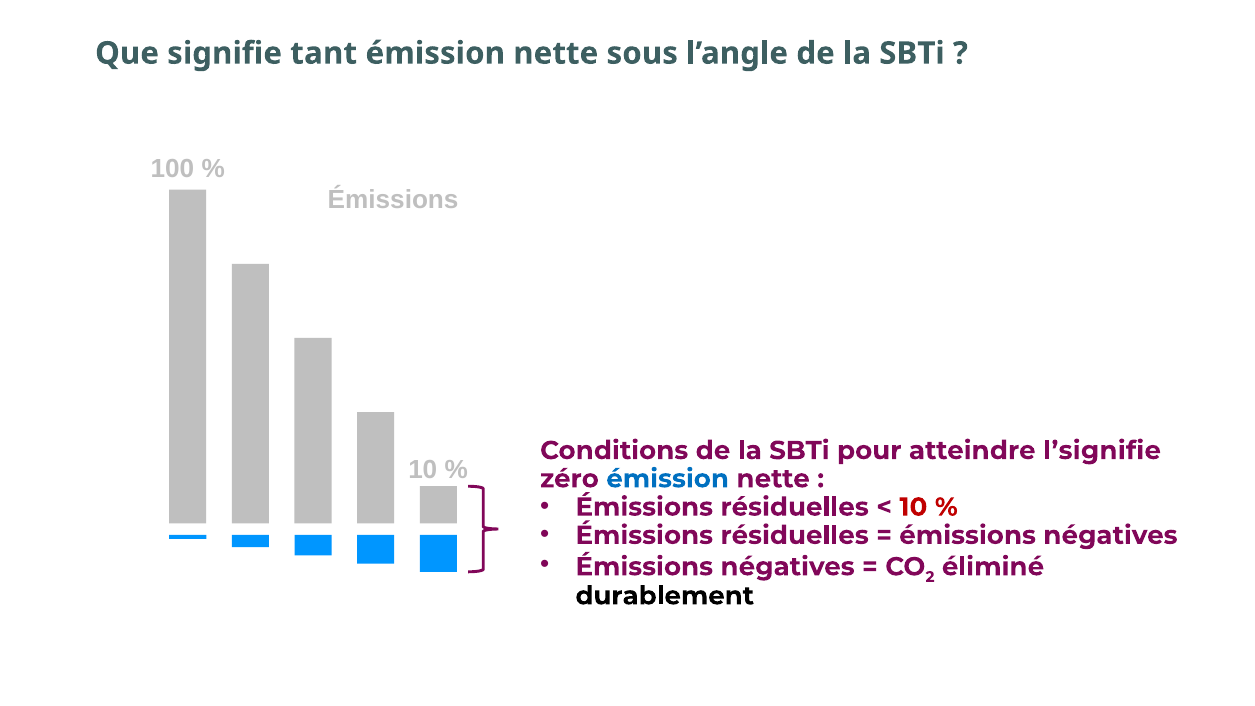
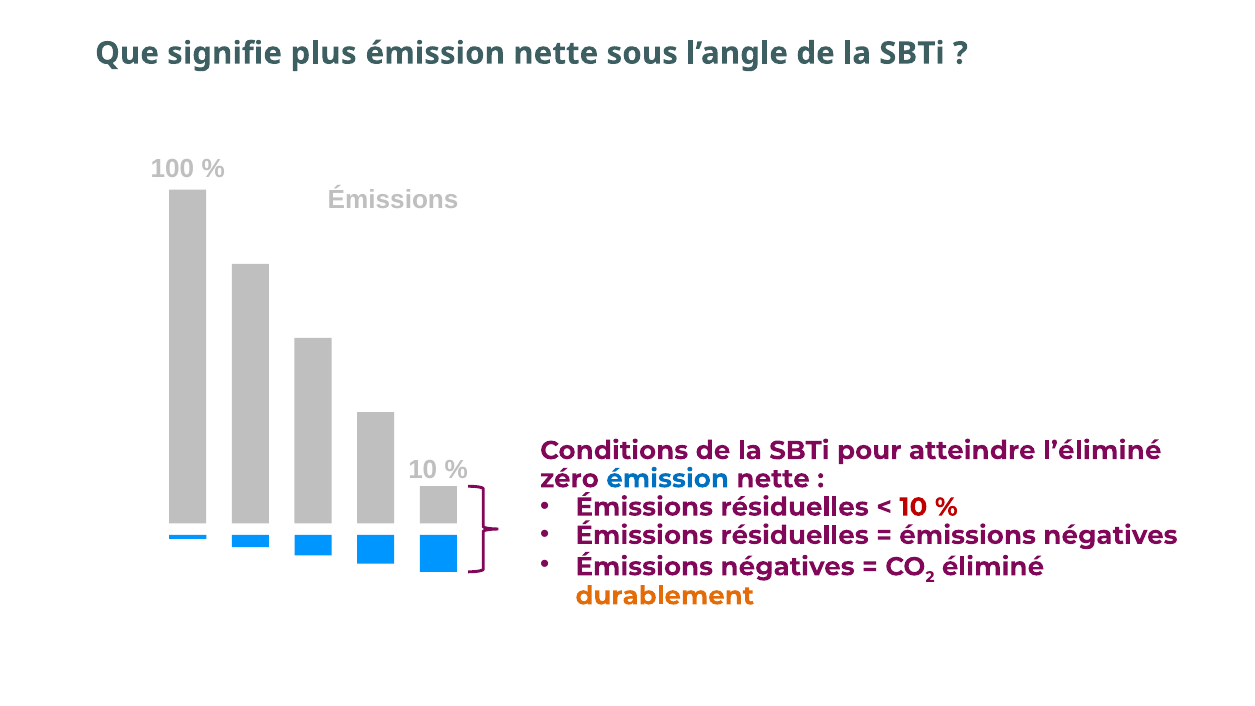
tant: tant -> plus (324, 53)
l’signifie: l’signifie -> l’éliminé (1102, 450)
durablement colour: black -> orange (665, 596)
